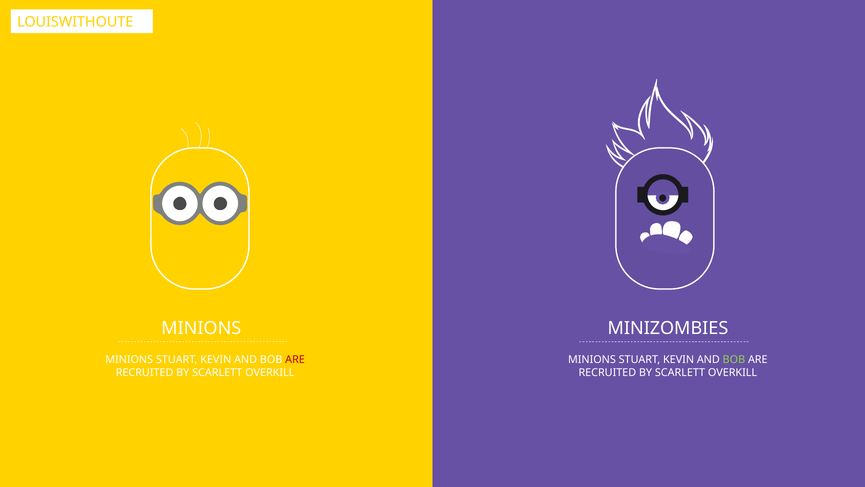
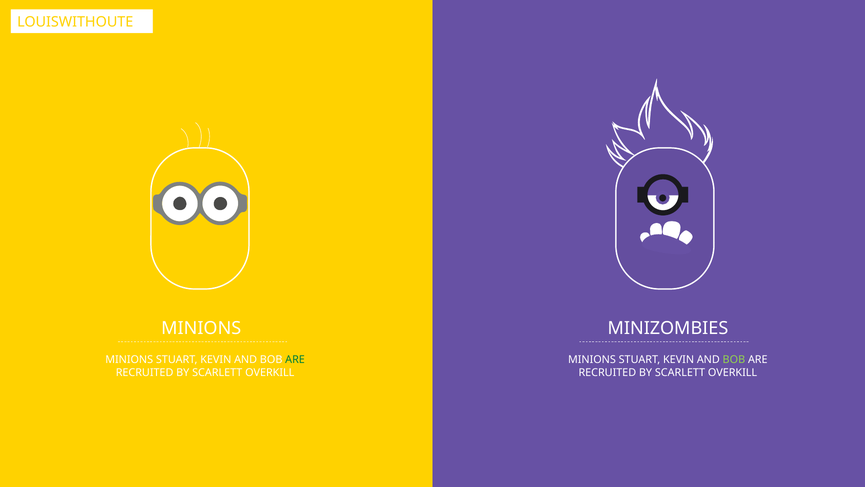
ARE colour: red -> green (295, 359)
